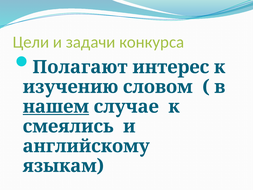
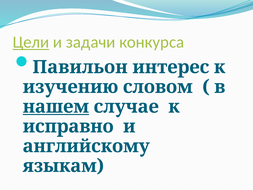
Цели underline: none -> present (31, 42)
Полагают: Полагают -> Павильон (80, 67)
смеялись: смеялись -> исправно (68, 126)
